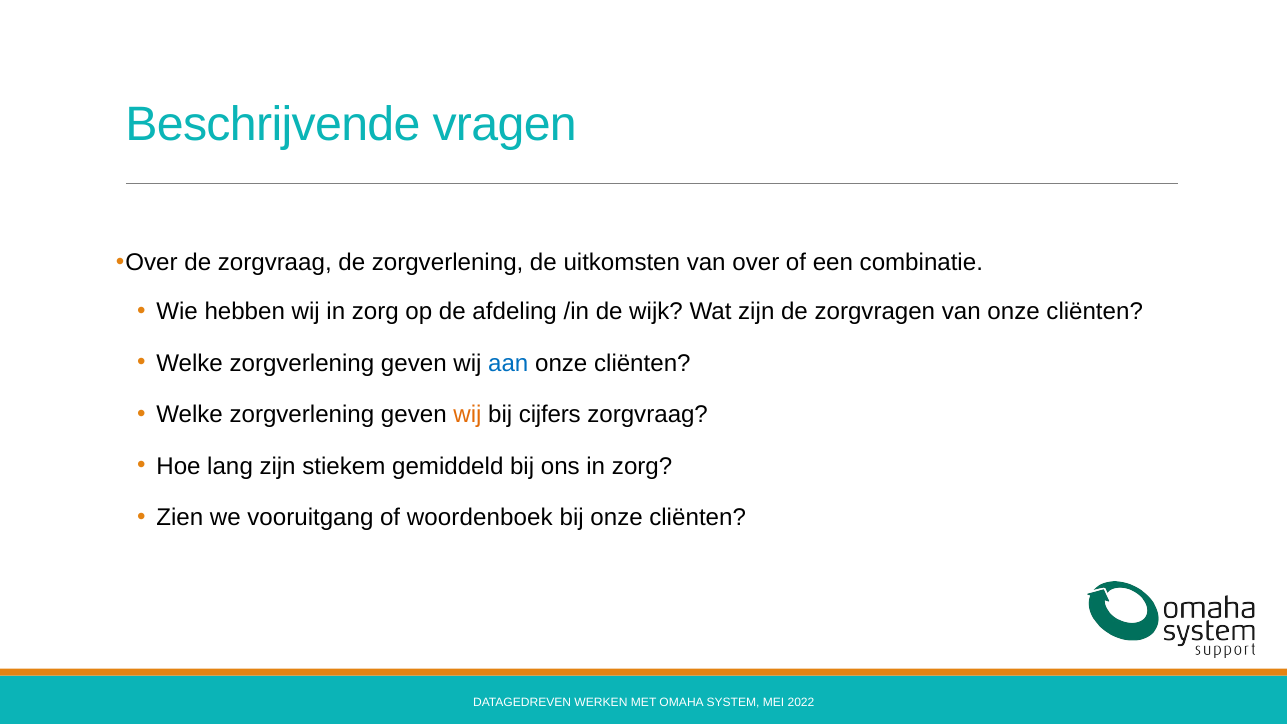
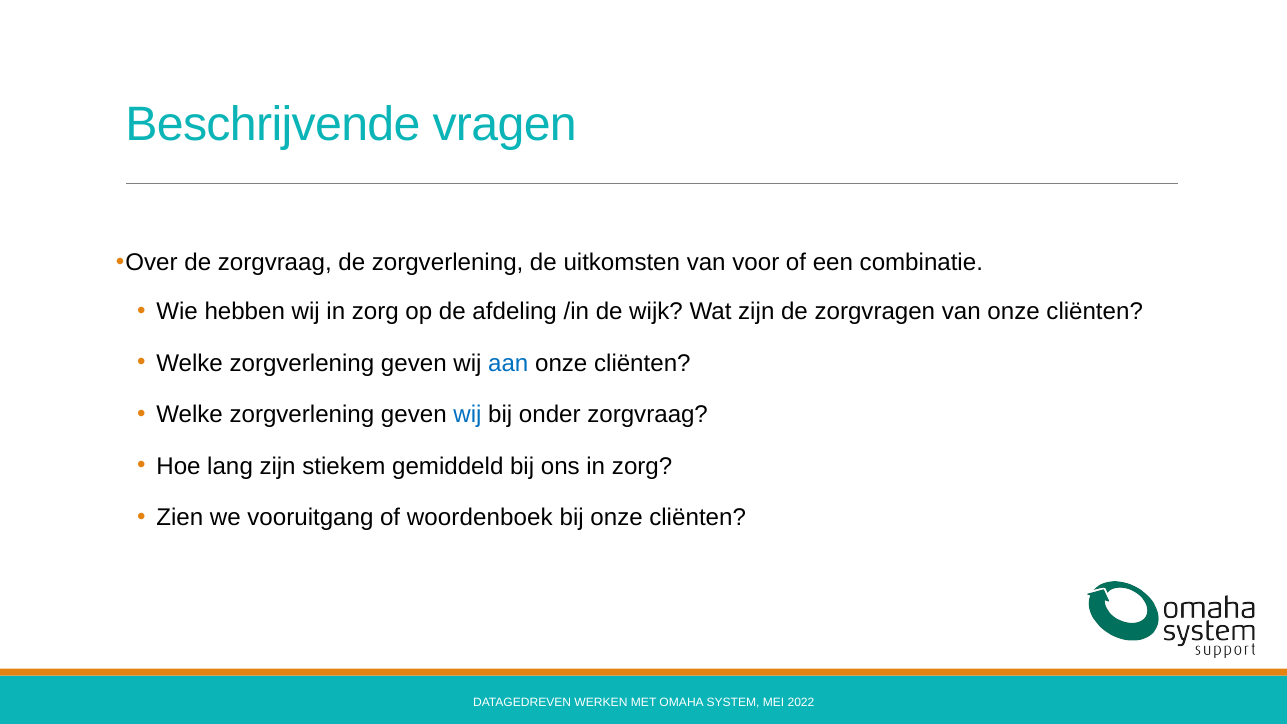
van over: over -> voor (756, 263)
wij colour: orange -> blue (467, 415)
cijfers: cijfers -> onder (550, 415)
